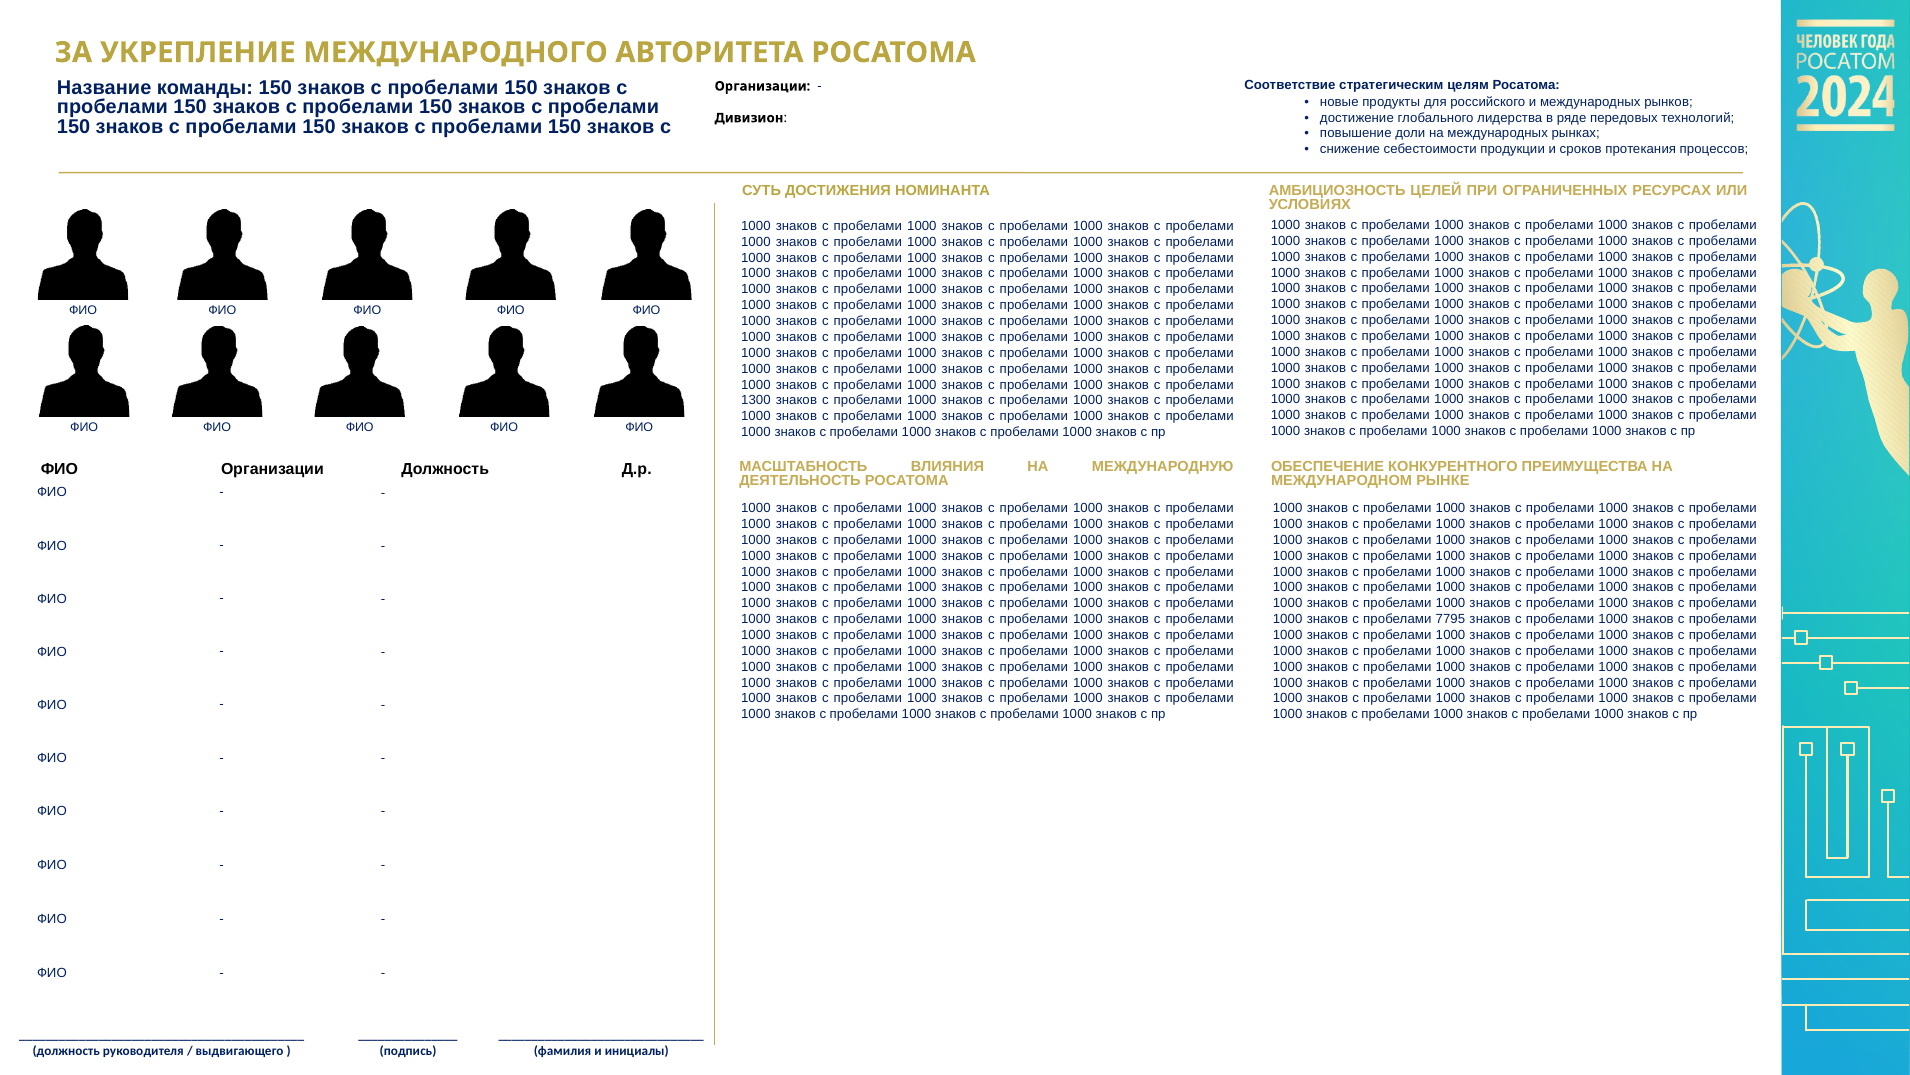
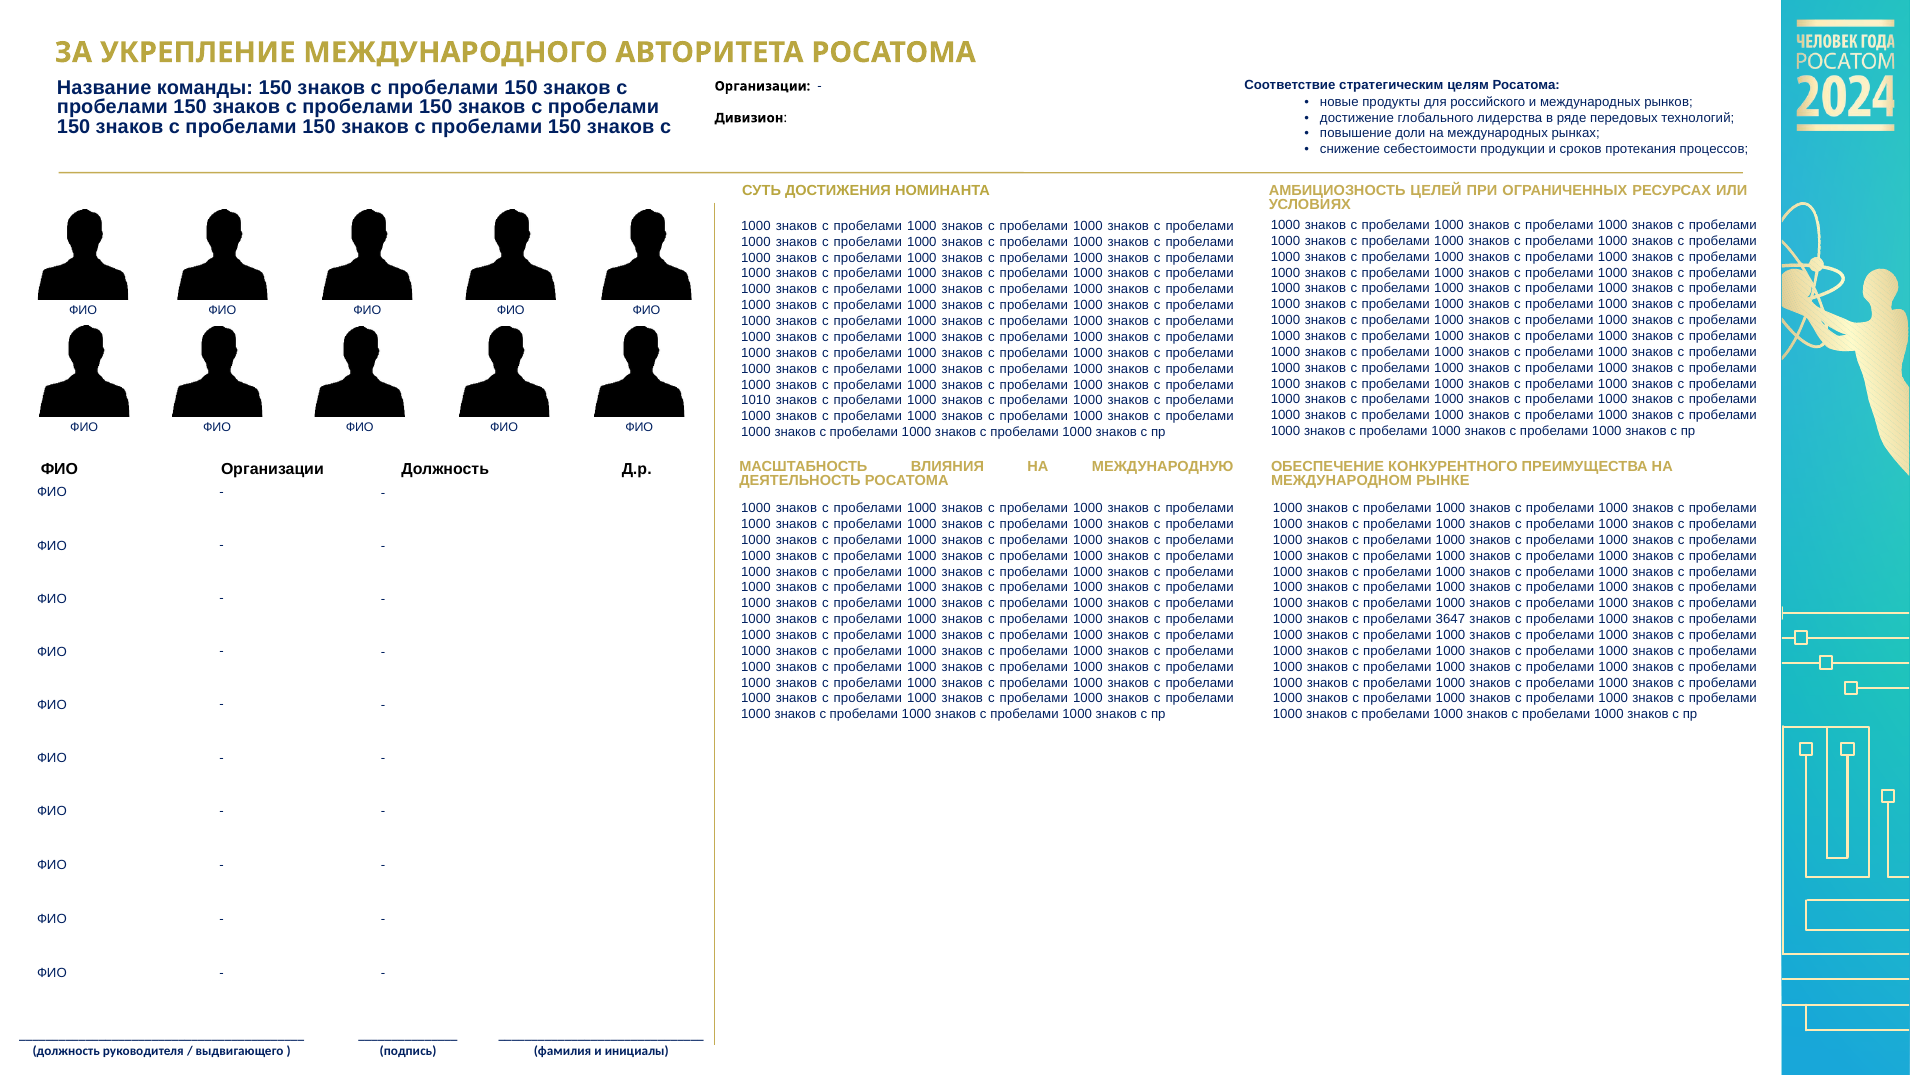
1300: 1300 -> 1010 (756, 400)
7795: 7795 -> 3647 (1450, 619)
